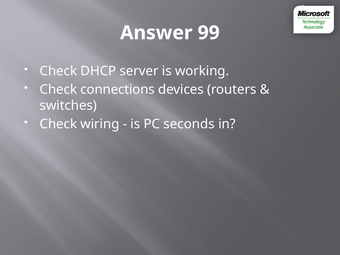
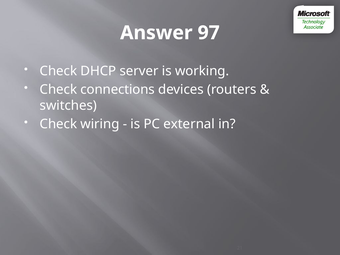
99: 99 -> 97 (209, 33)
seconds: seconds -> external (189, 124)
